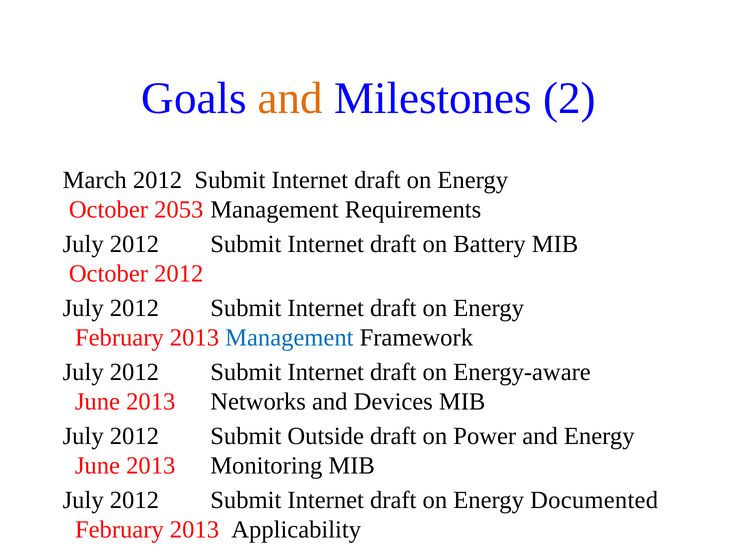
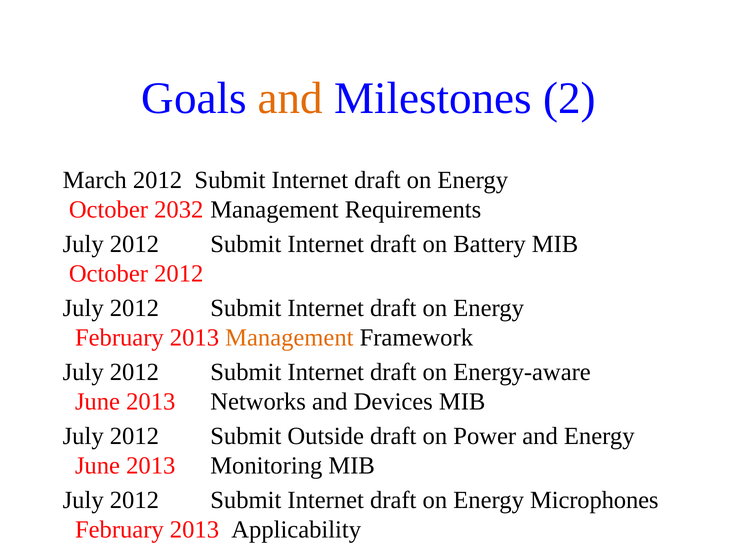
2053: 2053 -> 2032 (179, 210)
Management colour: blue -> orange (289, 337)
Documented: Documented -> Microphones (594, 500)
